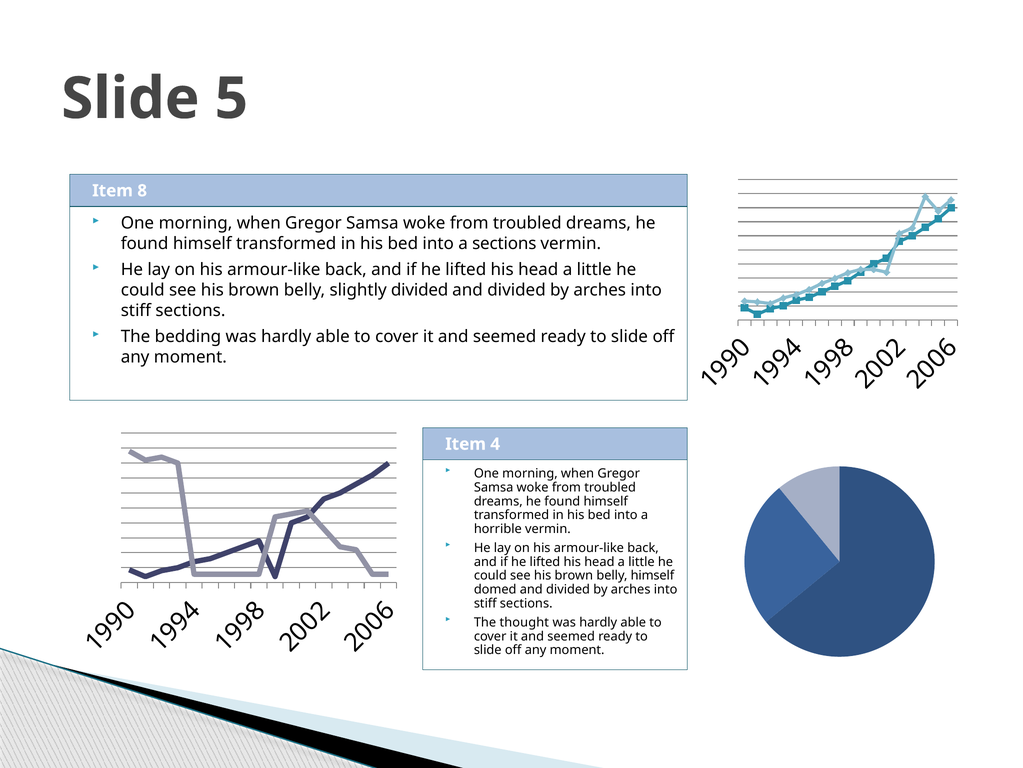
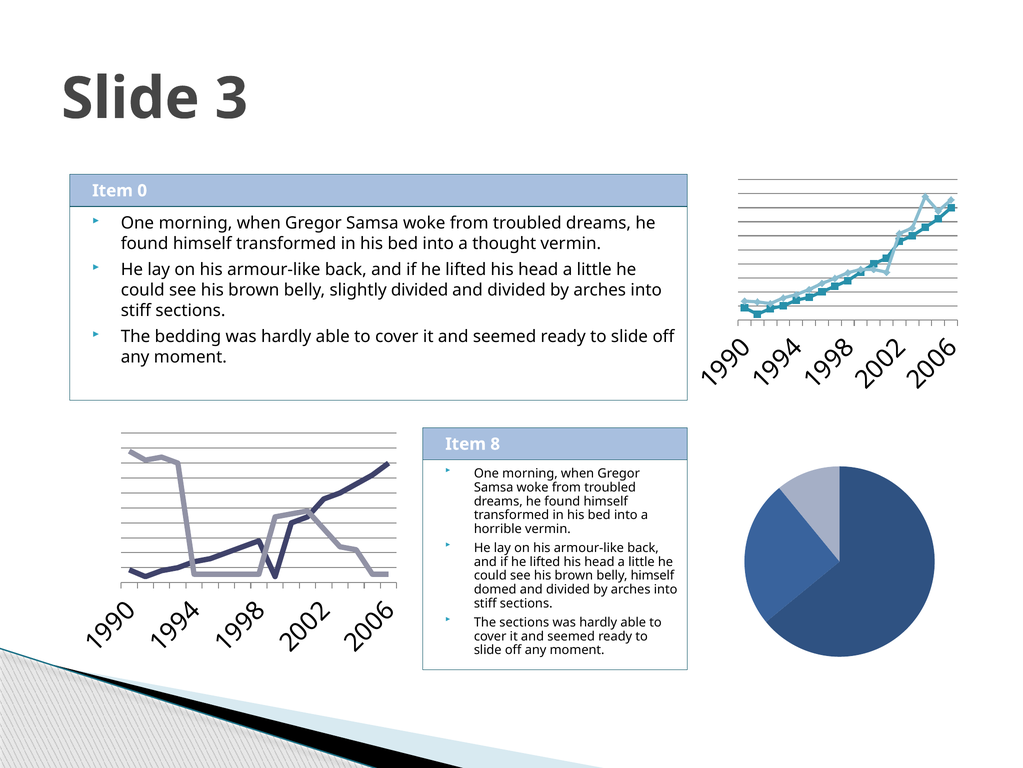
5: 5 -> 3 (231, 99)
Item 8: 8 -> 0 (142, 191)
a sections: sections -> thought (504, 243)
Item 4: 4 -> 8 (495, 444)
The thought: thought -> sections (524, 622)
